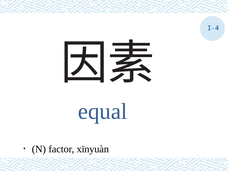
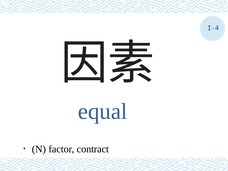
xīnyuàn: xīnyuàn -> contract (93, 149)
